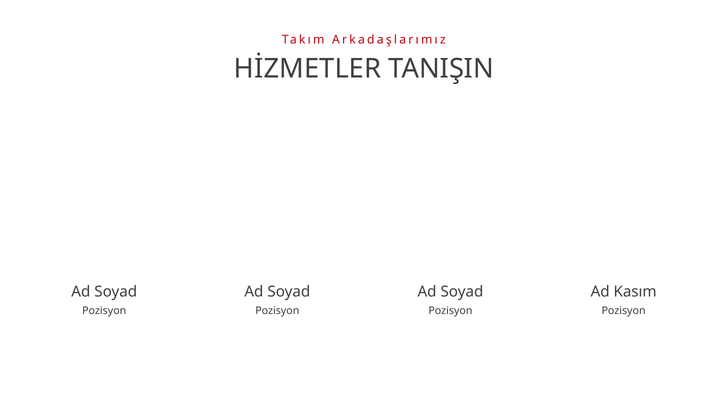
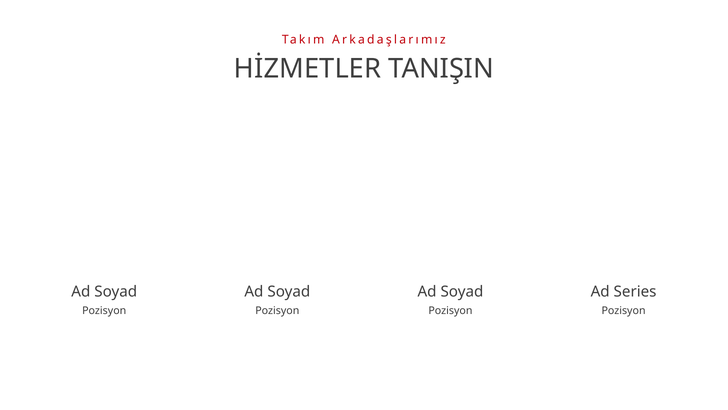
Kasım: Kasım -> Series (635, 292)
